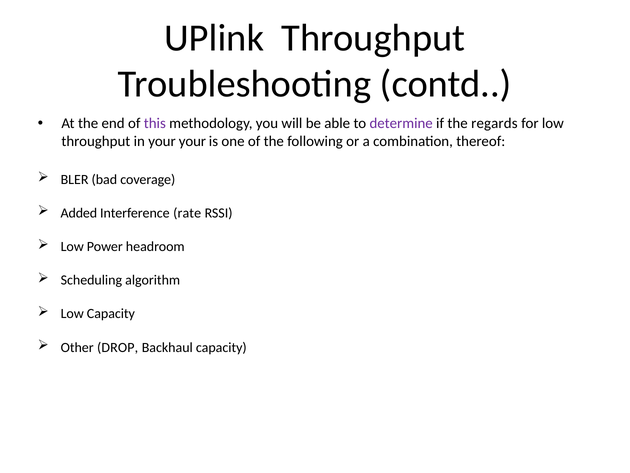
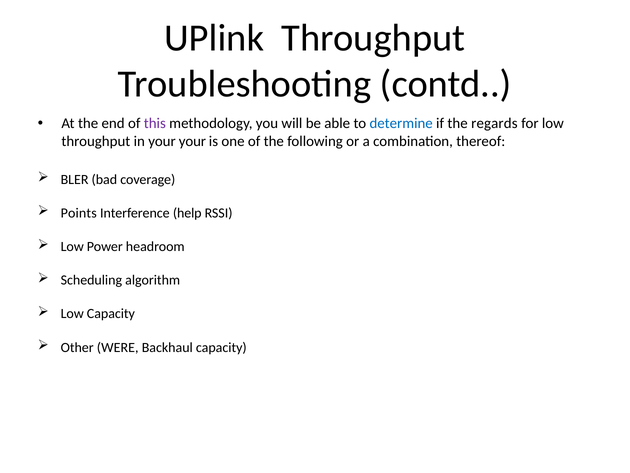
determine colour: purple -> blue (401, 123)
Added: Added -> Points (79, 213)
rate: rate -> help (187, 213)
DROP: DROP -> WERE (118, 347)
